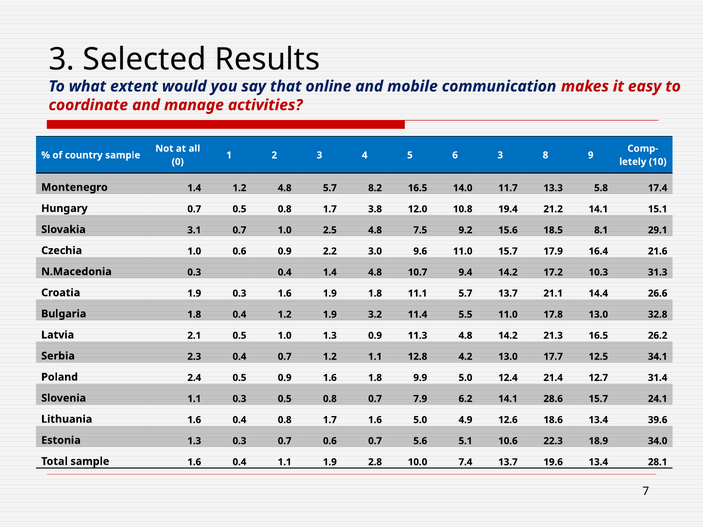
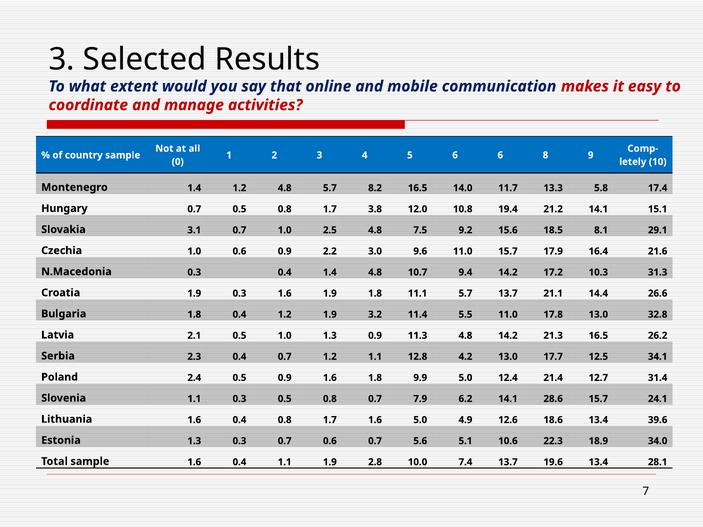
6 3: 3 -> 6 (500, 155)
